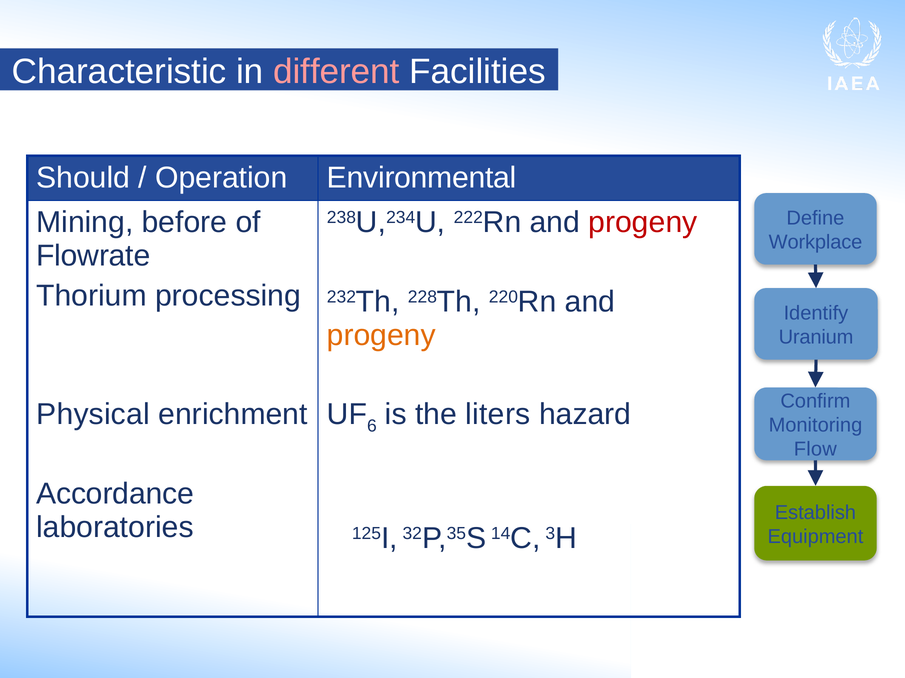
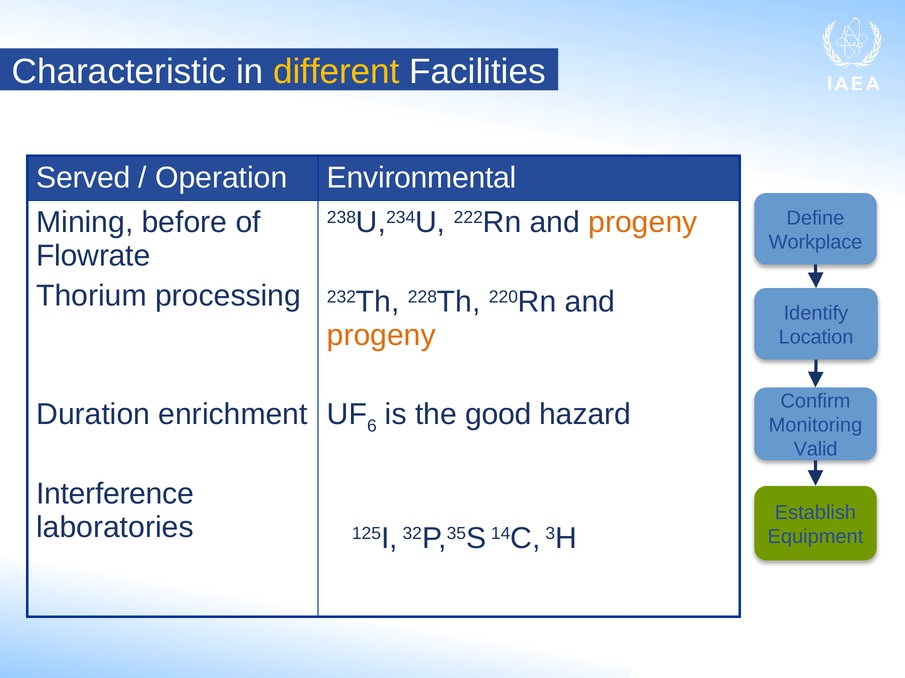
different colour: pink -> yellow (336, 72)
Should: Should -> Served (83, 178)
progeny colour: red -> orange (643, 223)
Uranium: Uranium -> Location (816, 338)
Physical: Physical -> Duration (93, 415)
liters: liters -> good (498, 415)
Flow: Flow -> Valid (816, 450)
Accordance: Accordance -> Interference (115, 494)
